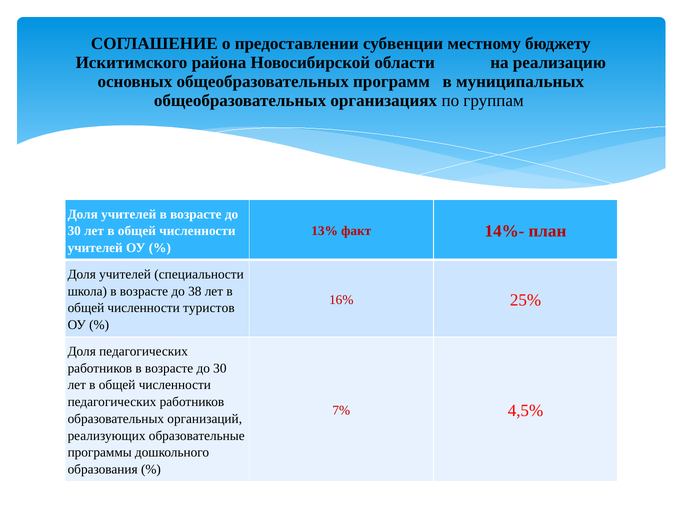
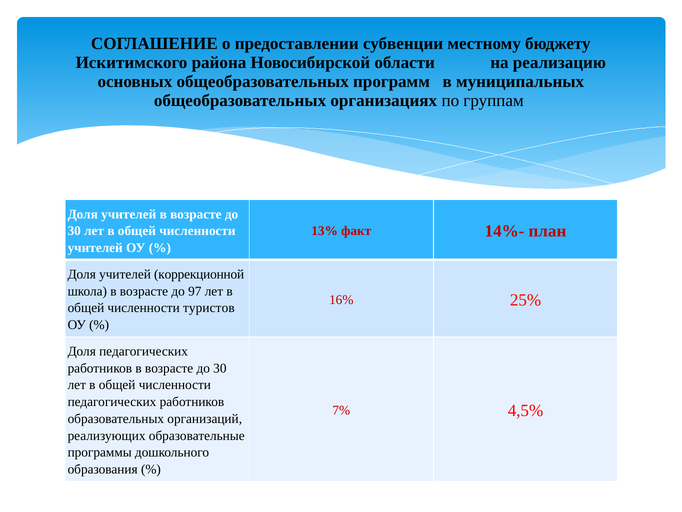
специальности: специальности -> коррекционной (199, 274)
38: 38 -> 97 (195, 291)
